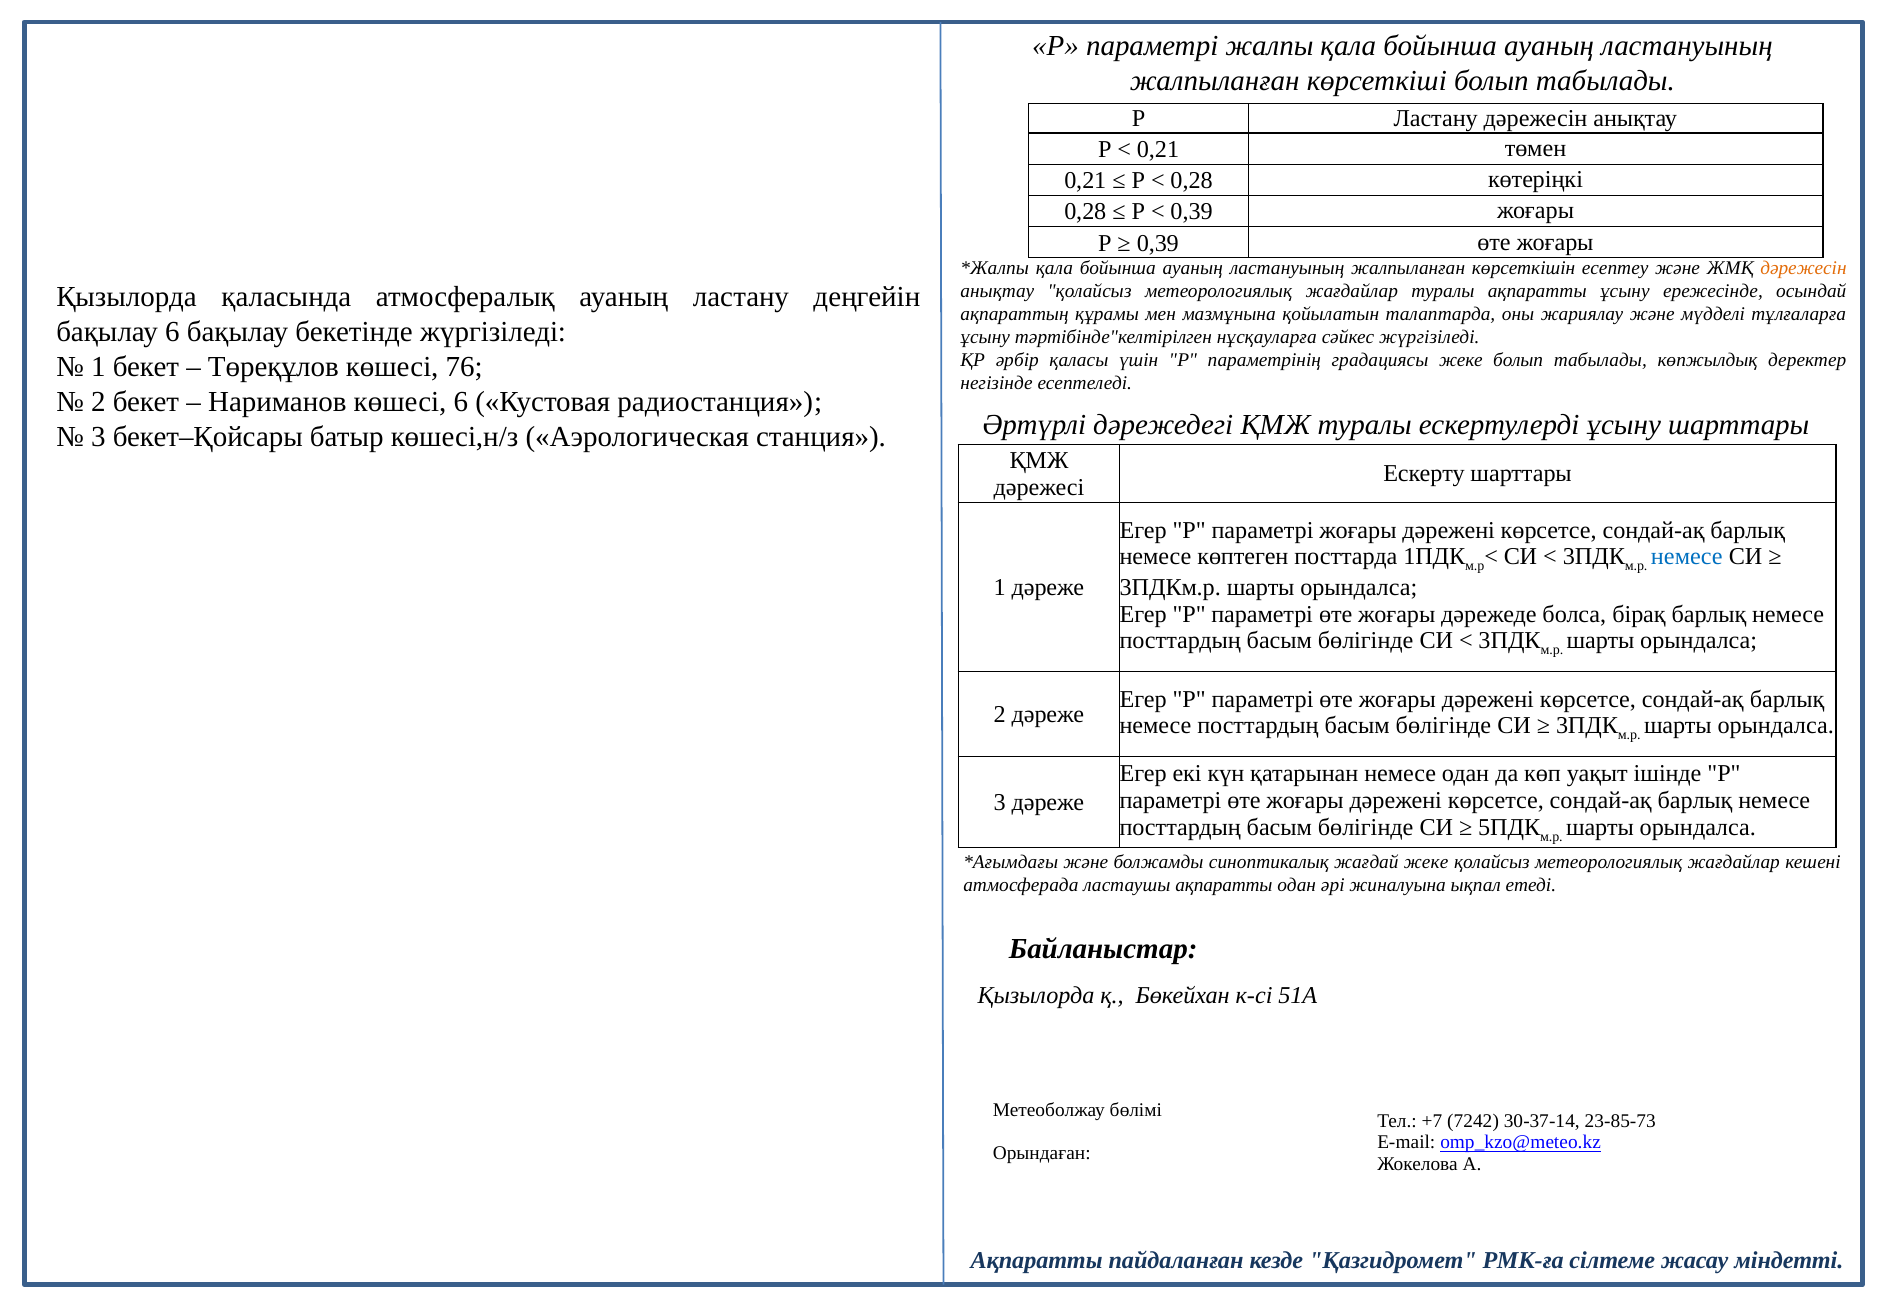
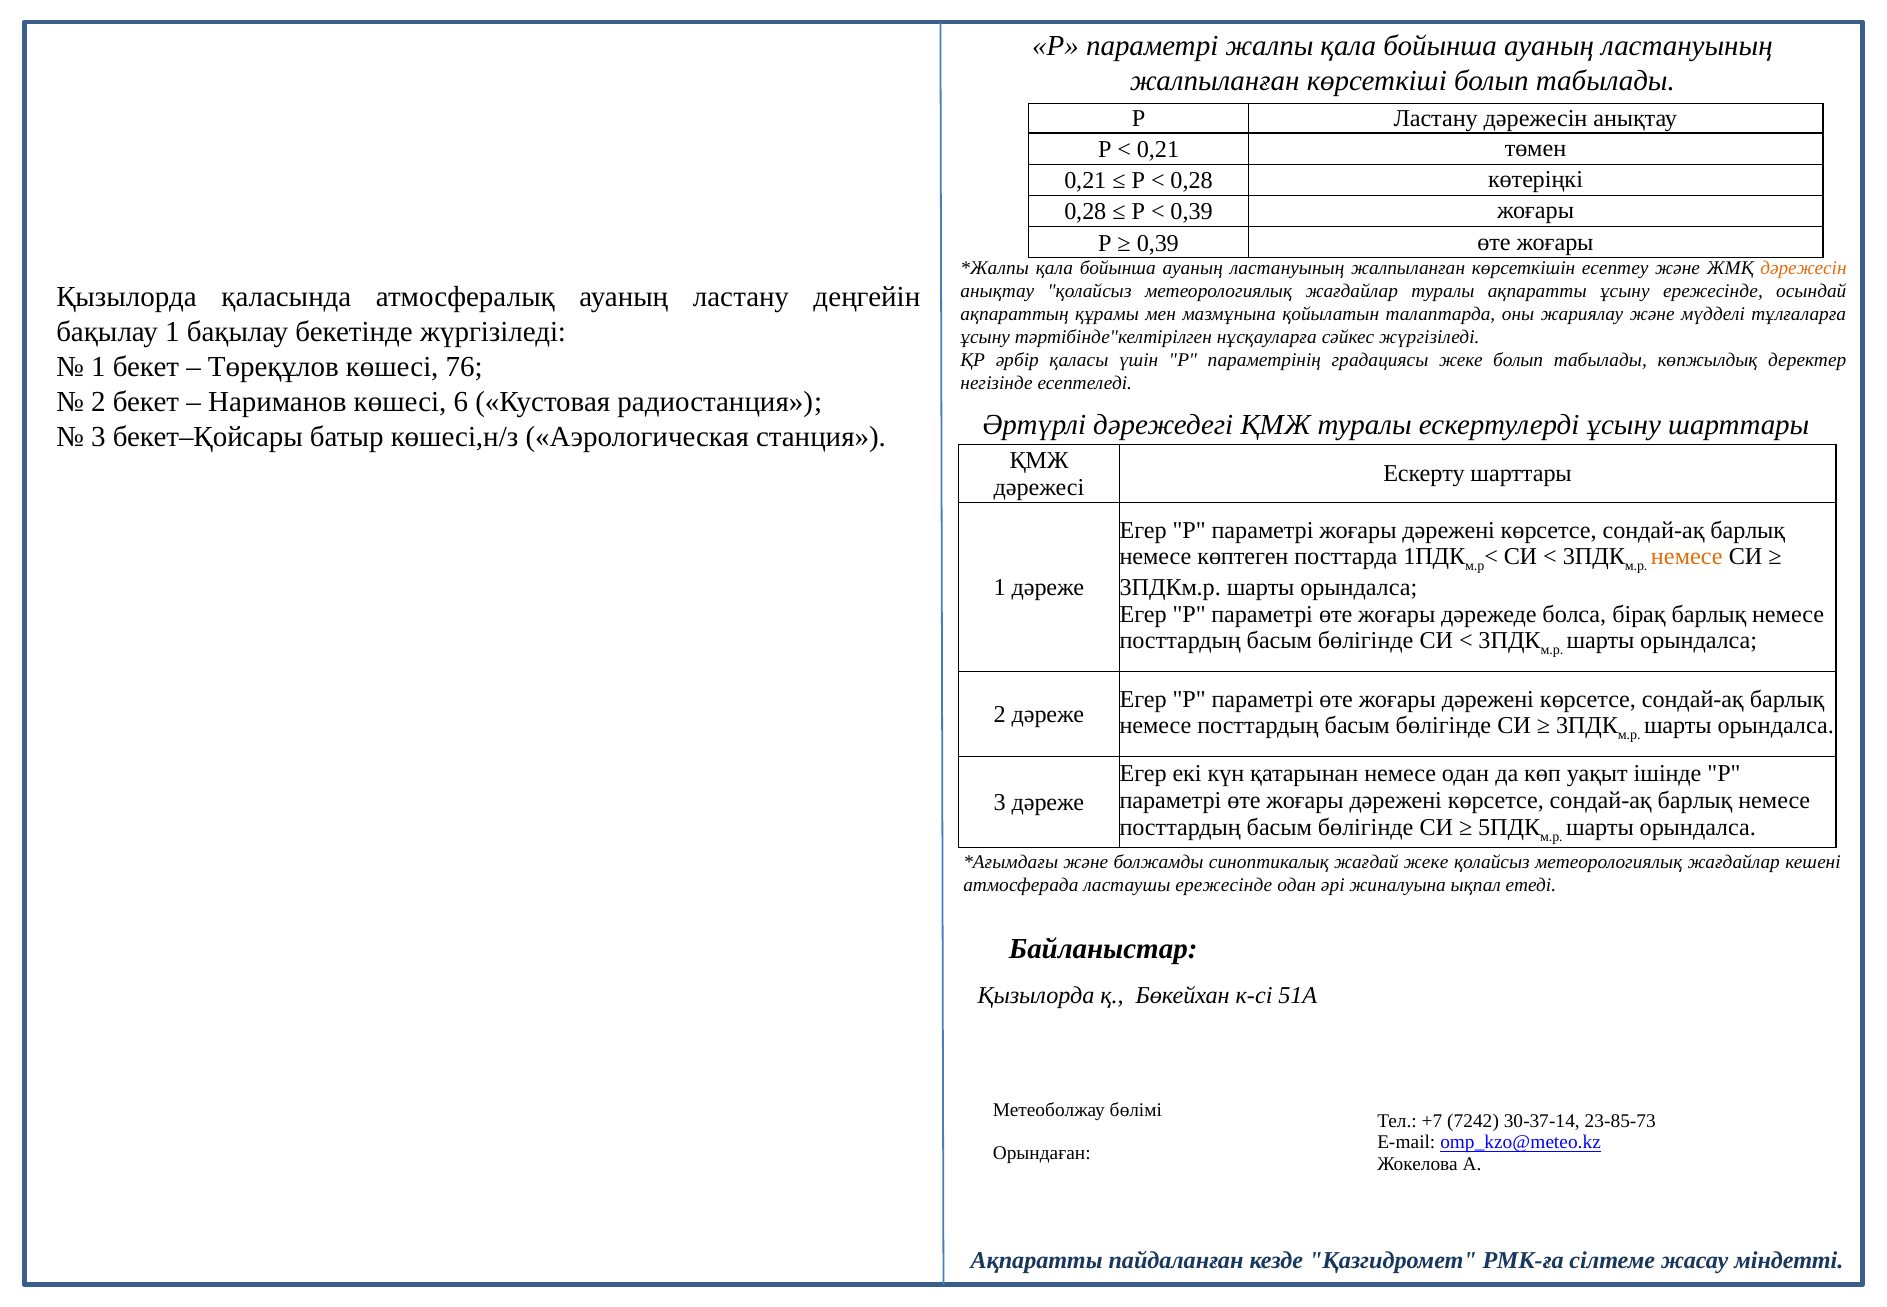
бақылау 6: 6 -> 1 (172, 332)
немесе colour: blue -> orange (1687, 557)
ластаушы ақпаратты: ақпаратты -> ережесінде (1224, 885)
